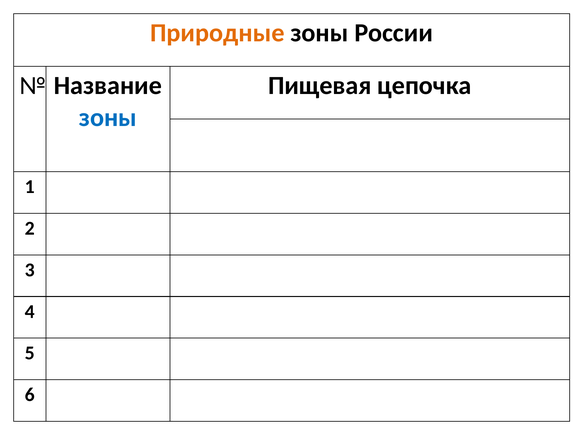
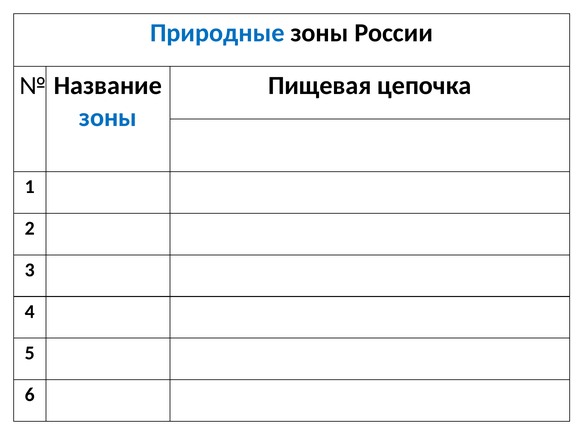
Природные colour: orange -> blue (217, 33)
